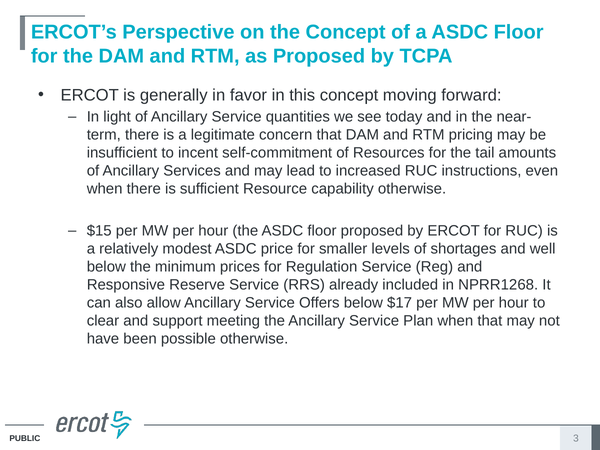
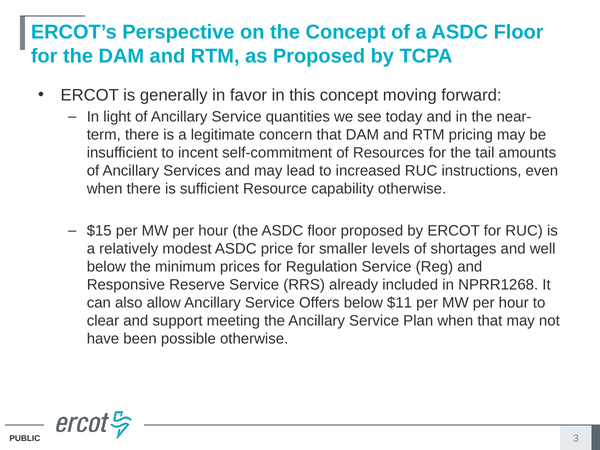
$17: $17 -> $11 (400, 303)
